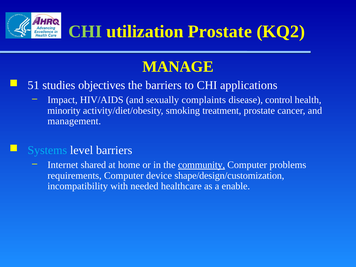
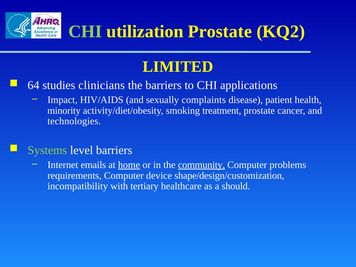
MANAGE: MANAGE -> LIMITED (178, 67)
51: 51 -> 64 (33, 85)
objectives: objectives -> clinicians (102, 85)
control: control -> patient (279, 100)
management: management -> technologies (74, 121)
Systems colour: light blue -> light green (47, 150)
shared: shared -> emails (93, 165)
home underline: none -> present (129, 165)
needed: needed -> tertiary (145, 186)
enable: enable -> should (236, 186)
